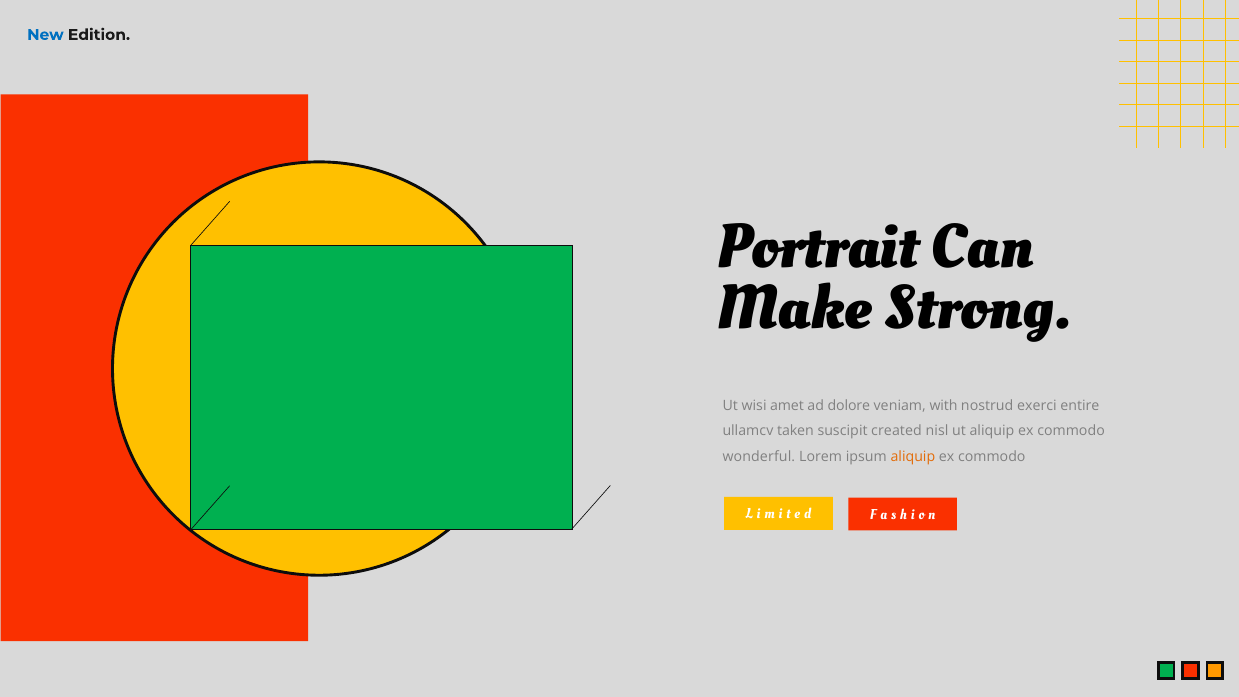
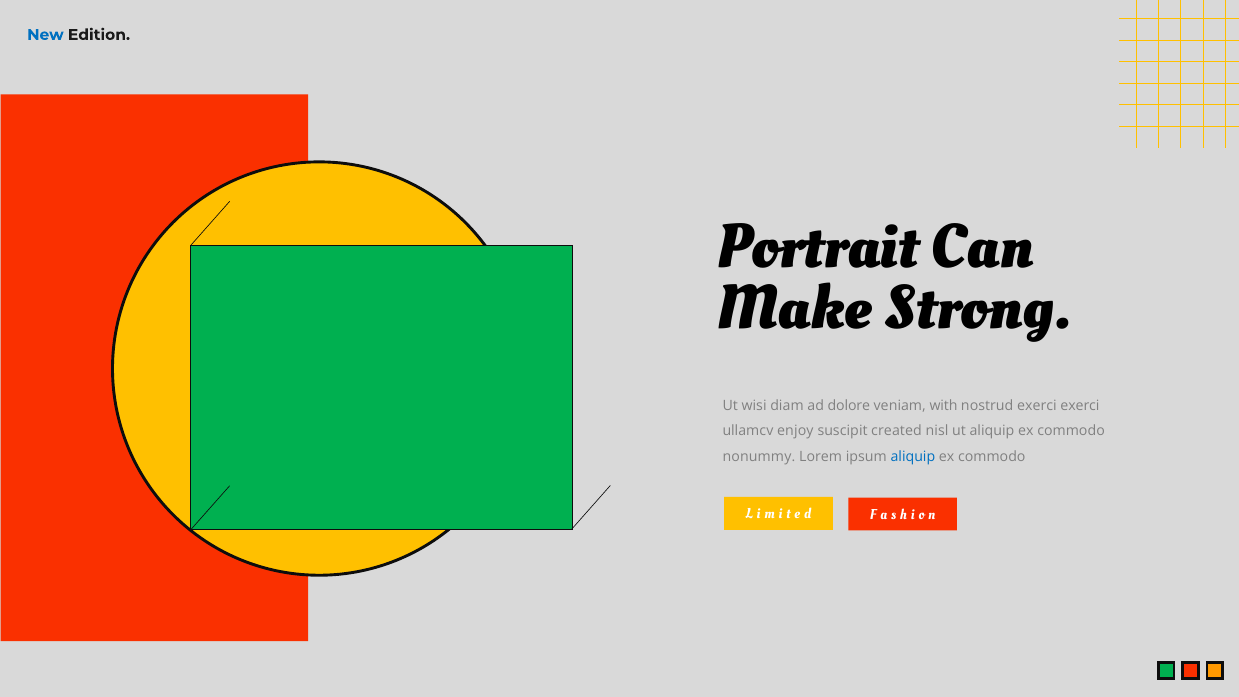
amet: amet -> diam (787, 406)
exerci entire: entire -> exerci (1080, 406)
taken: taken -> enjoy (795, 431)
wonderful: wonderful -> nonummy (759, 457)
aliquip colour: orange -> blue (913, 457)
